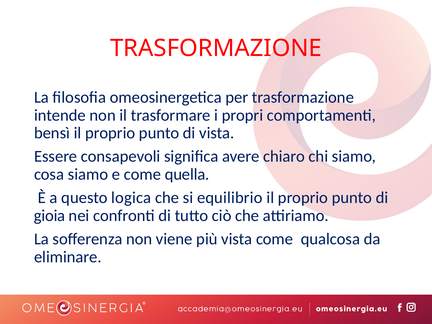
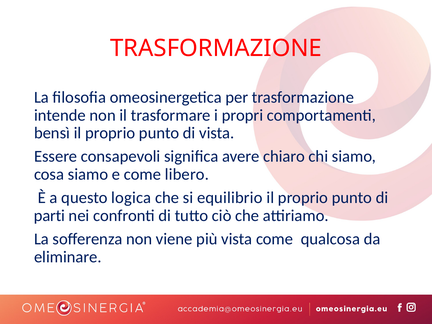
quella: quella -> libero (187, 174)
gioia: gioia -> parti (50, 216)
